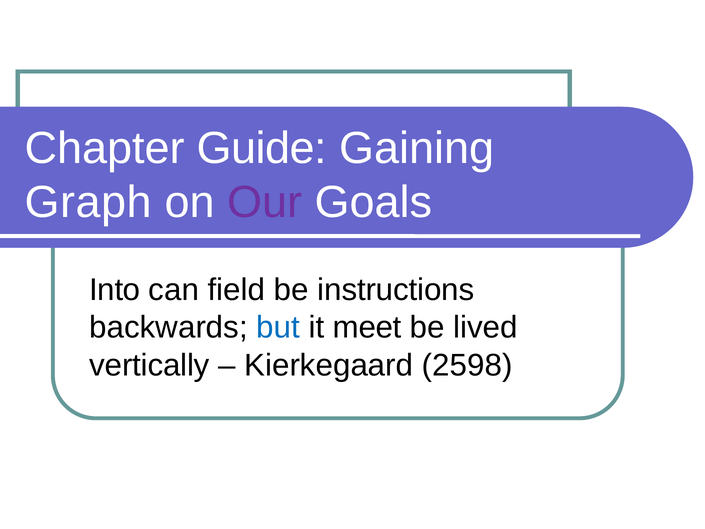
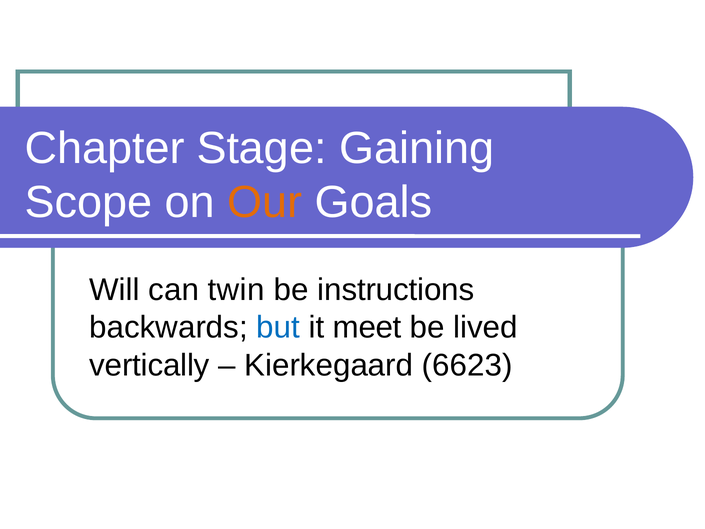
Guide: Guide -> Stage (262, 148)
Graph: Graph -> Scope (88, 202)
Our colour: purple -> orange (265, 202)
Into: Into -> Will (115, 290)
field: field -> twin (236, 290)
2598: 2598 -> 6623 (467, 365)
